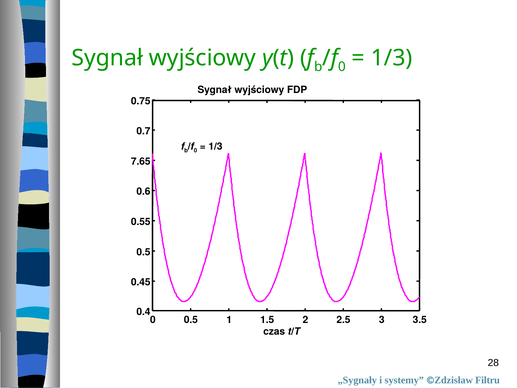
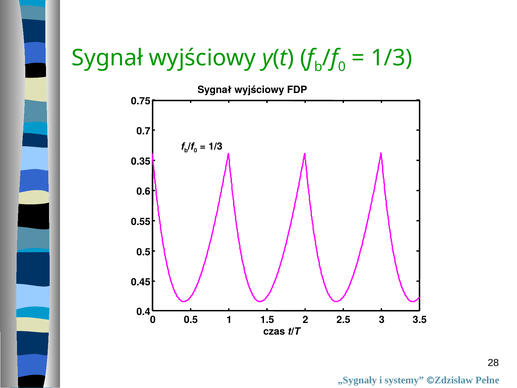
7.65: 7.65 -> 0.35 (141, 161)
Filtru: Filtru -> Pełne (487, 380)
